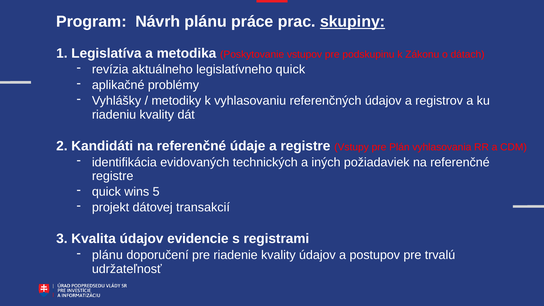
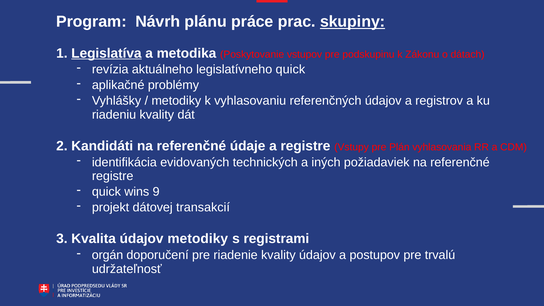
Legislatíva underline: none -> present (106, 53)
5: 5 -> 9 (156, 192)
údajov evidencie: evidencie -> metodiky (198, 239)
plánu: plánu -> orgán (108, 255)
